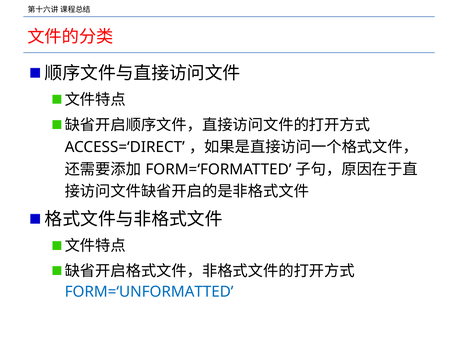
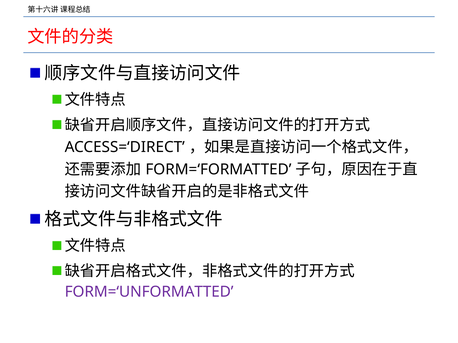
FORM=‘UNFORMATTED colour: blue -> purple (149, 292)
